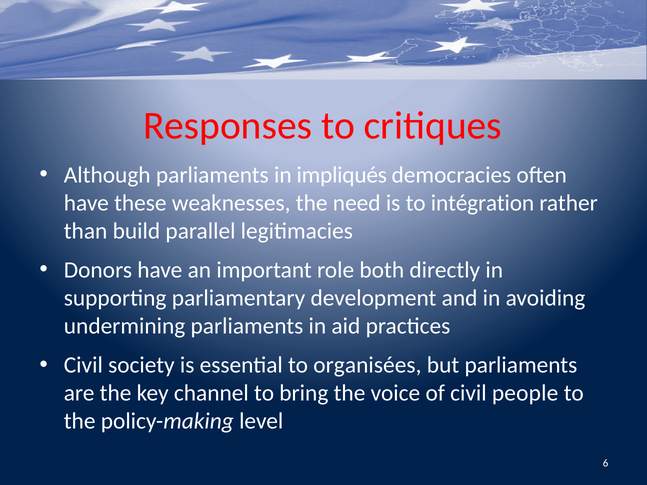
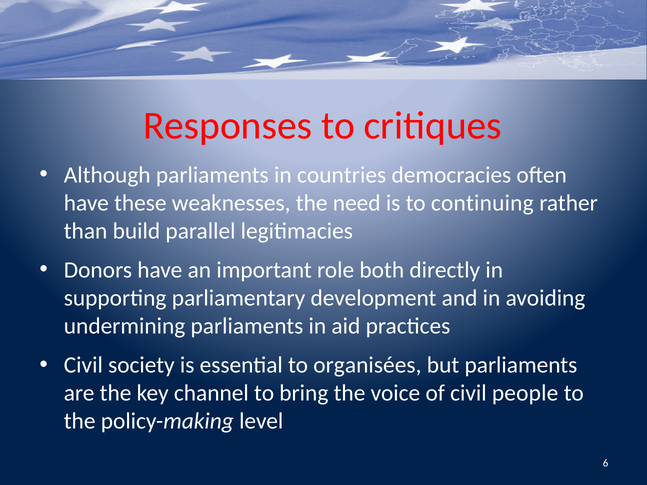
impliqués: impliqués -> countries (342, 175)
intégration: intégration -> continuing (482, 203)
